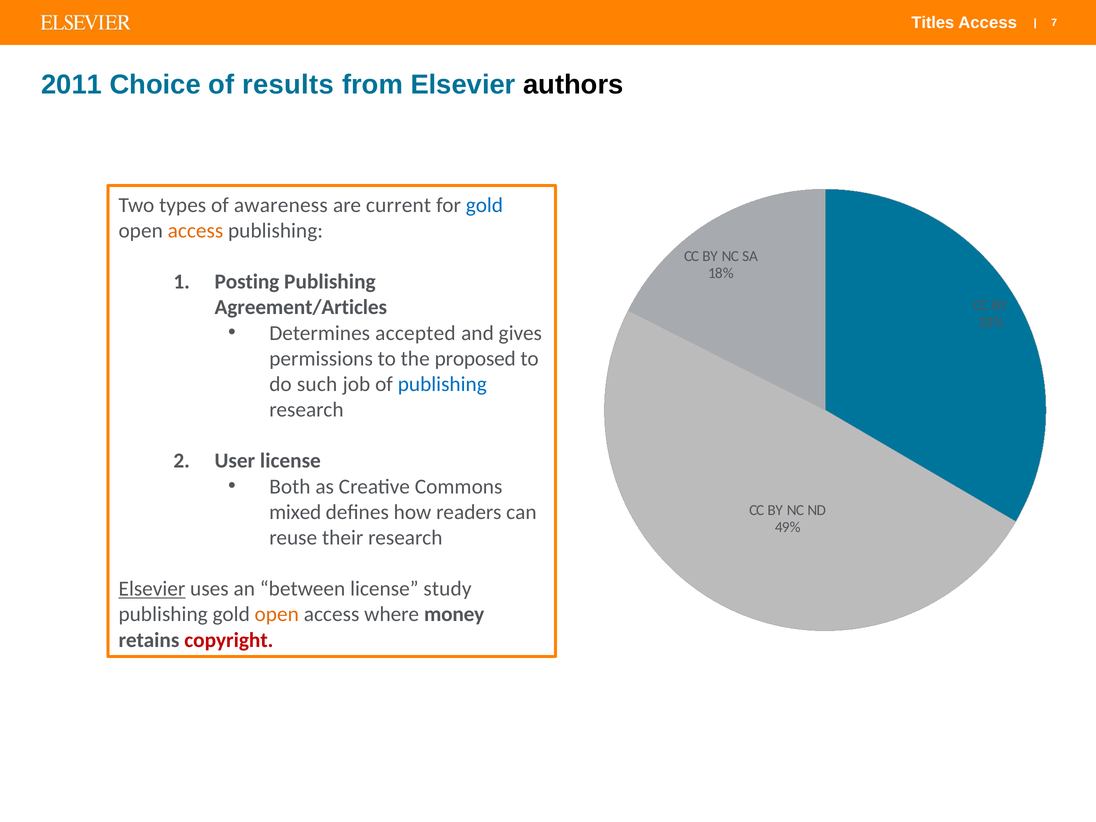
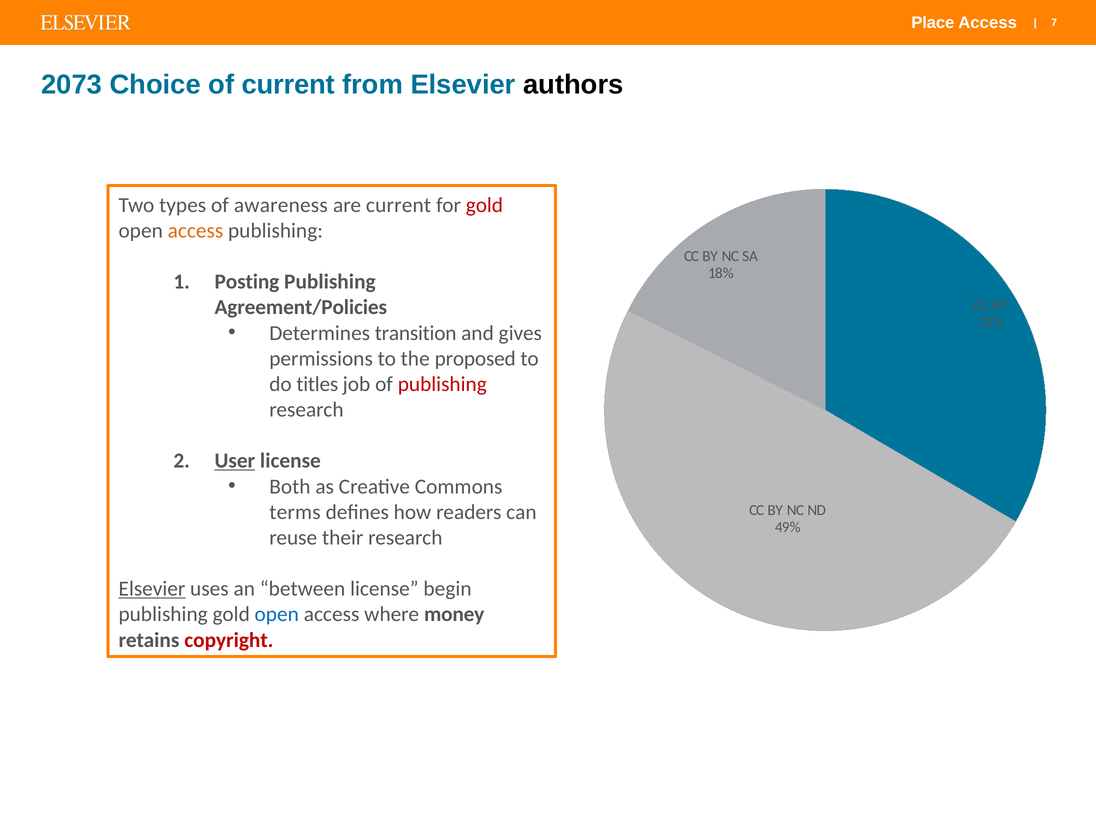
Titles: Titles -> Place (933, 23)
2011: 2011 -> 2073 (72, 85)
of results: results -> current (288, 85)
gold colour: blue -> red (484, 205)
Agreement/Articles: Agreement/Articles -> Agreement/Policies (301, 307)
accepted: accepted -> transition (416, 333)
such: such -> titles (317, 384)
publishing colour: blue -> red (442, 384)
User underline: none -> present (235, 461)
mixed: mixed -> terms (295, 512)
study: study -> begin (448, 589)
open colour: orange -> blue (277, 614)
